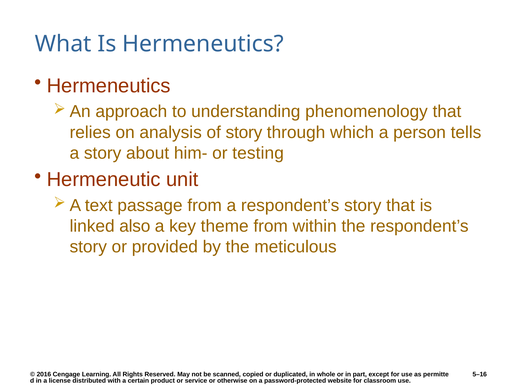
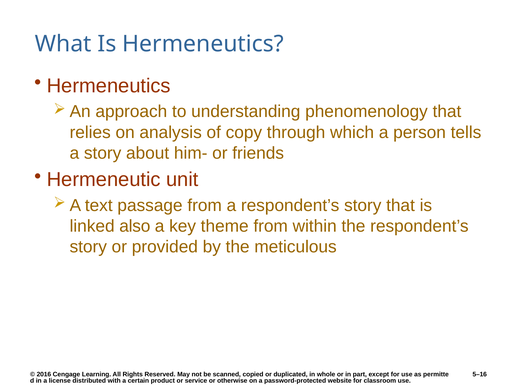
of story: story -> copy (244, 132)
testing: testing -> friends (258, 153)
